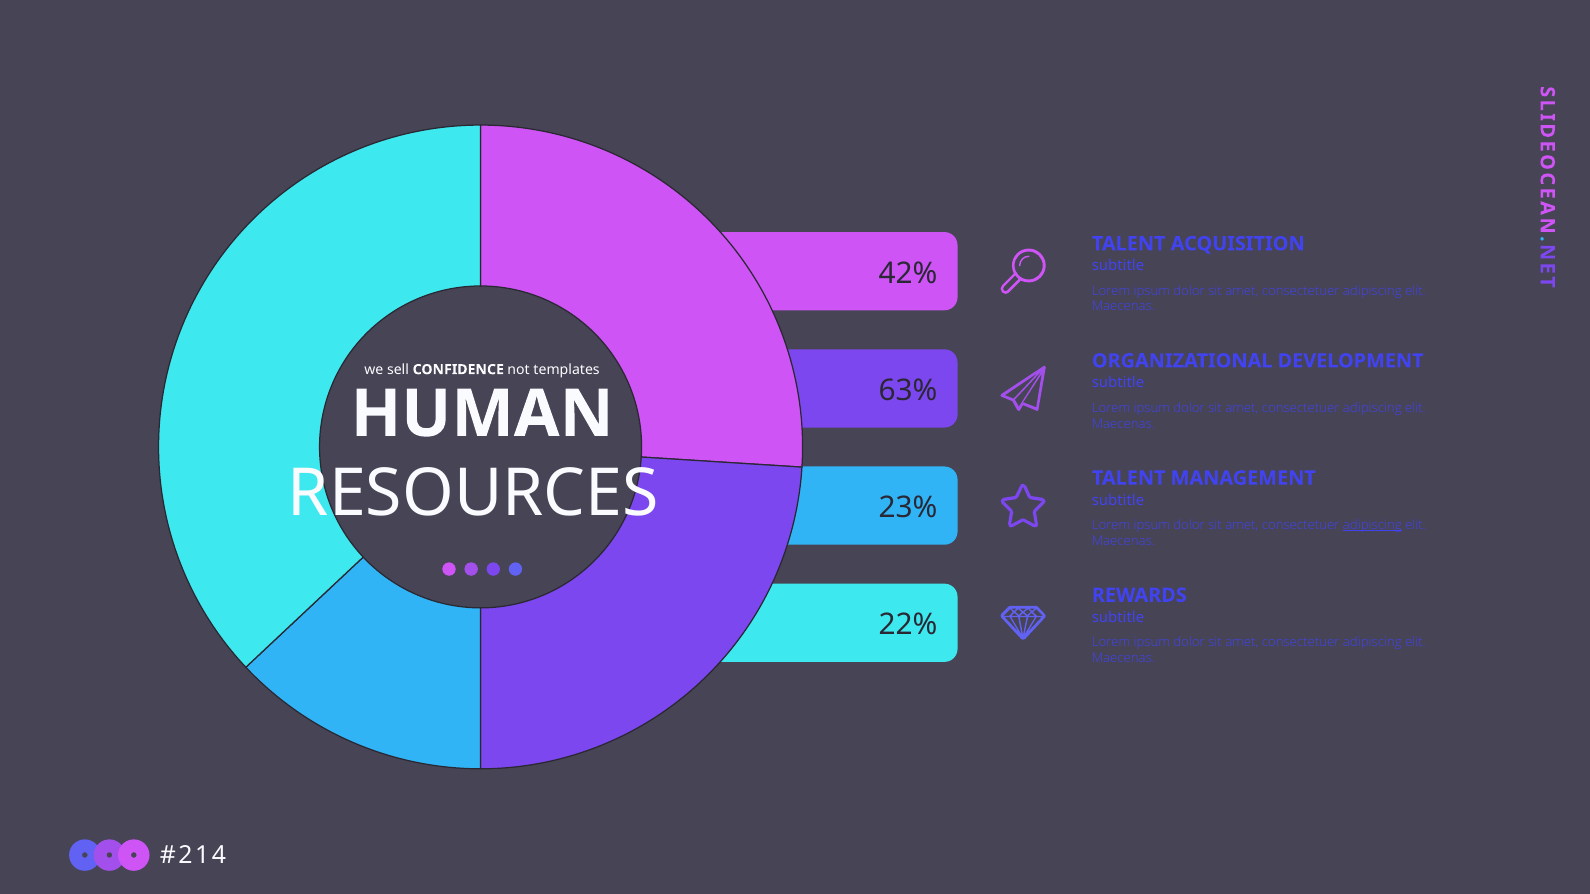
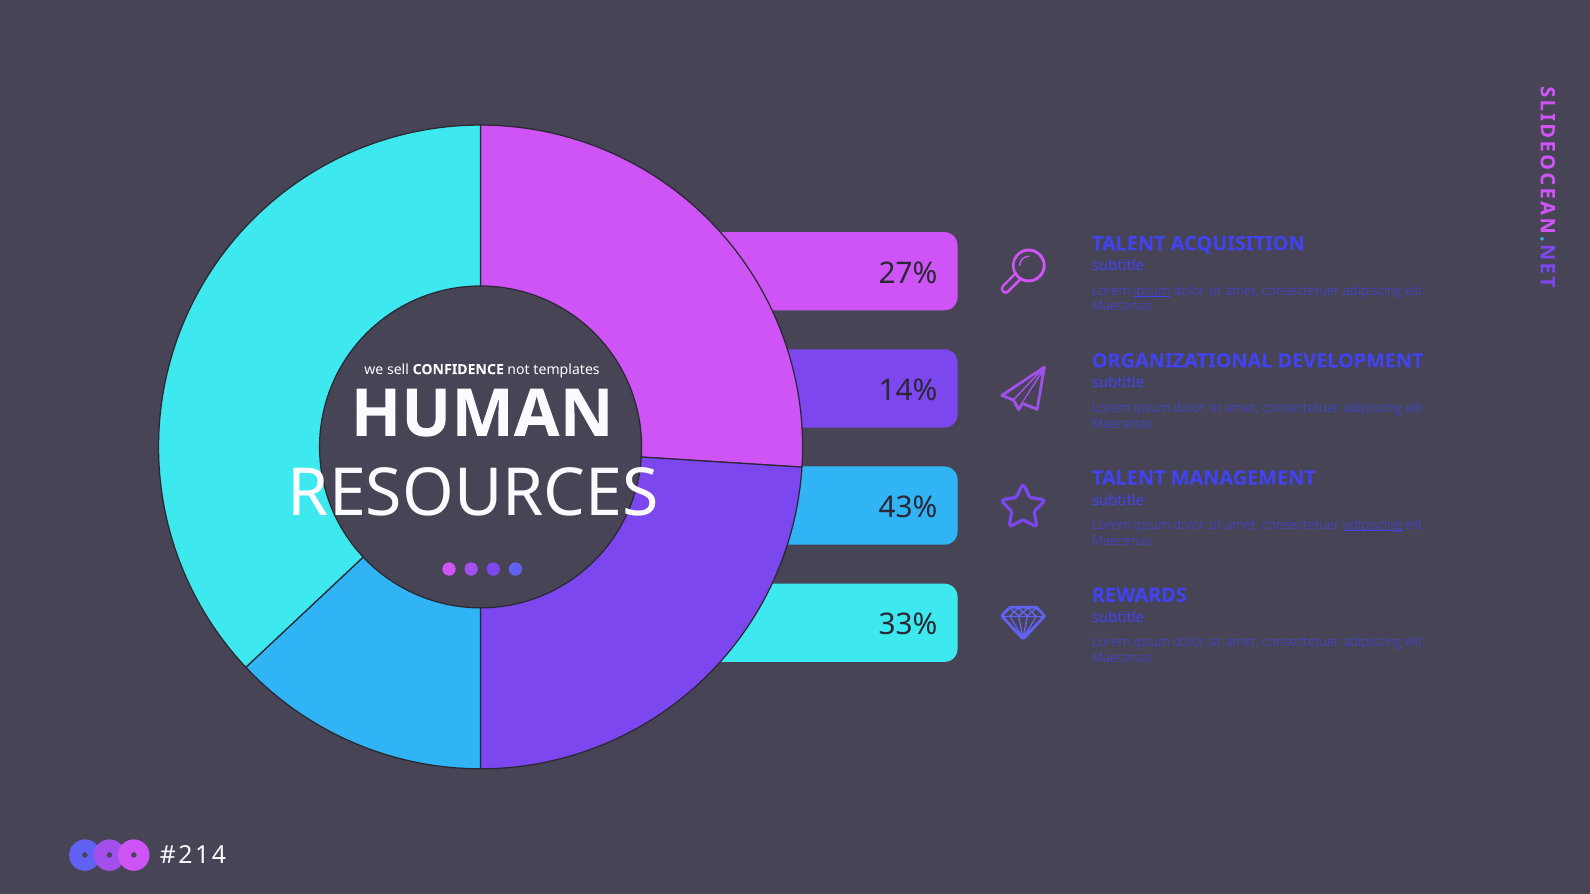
42%: 42% -> 27% (908, 273)
ipsum underline: none -> present (1152, 291)
63%: 63% -> 14% (908, 391)
23%: 23% -> 43% (908, 508)
22%: 22% -> 33% (908, 625)
